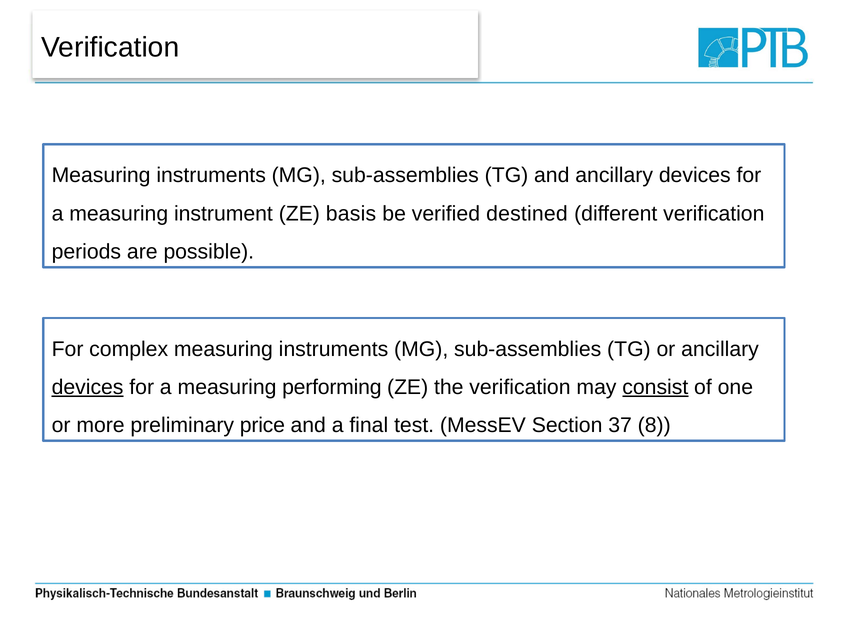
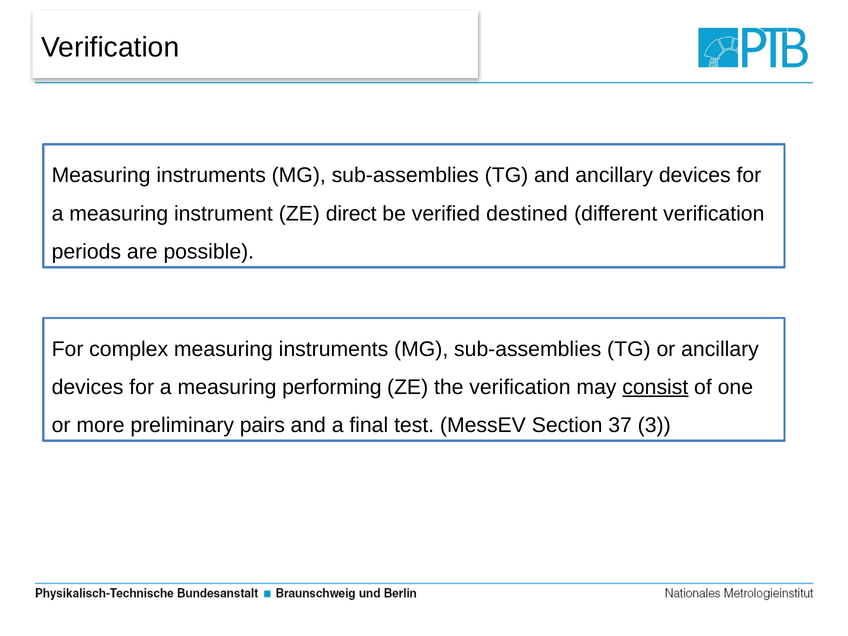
basis: basis -> direct (351, 214)
devices underline: present -> none (88, 387)
price: price -> pairs (262, 425)
8: 8 -> 3 (654, 425)
